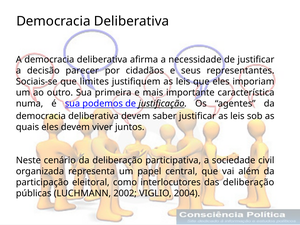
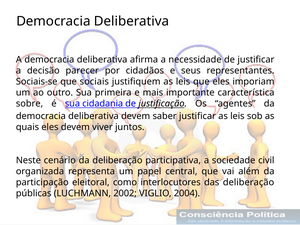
limites: limites -> sociais (94, 82)
numa: numa -> sobre (30, 103)
podemos: podemos -> cidadania (103, 103)
